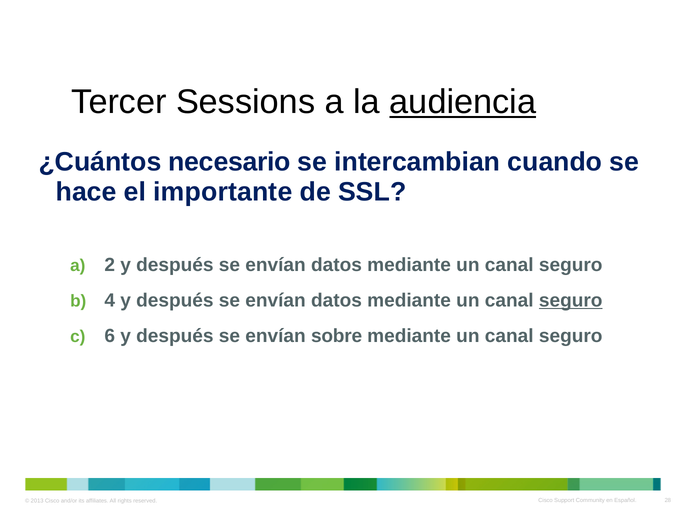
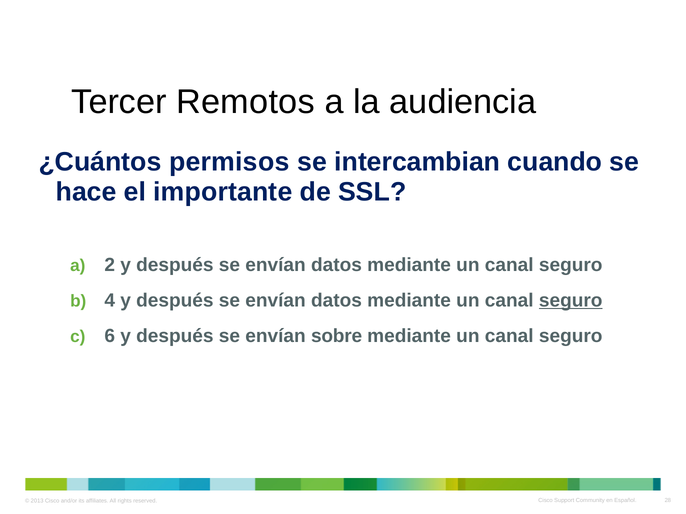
Sessions: Sessions -> Remotos (245, 102)
audiencia underline: present -> none (463, 102)
necesario: necesario -> permisos (229, 162)
